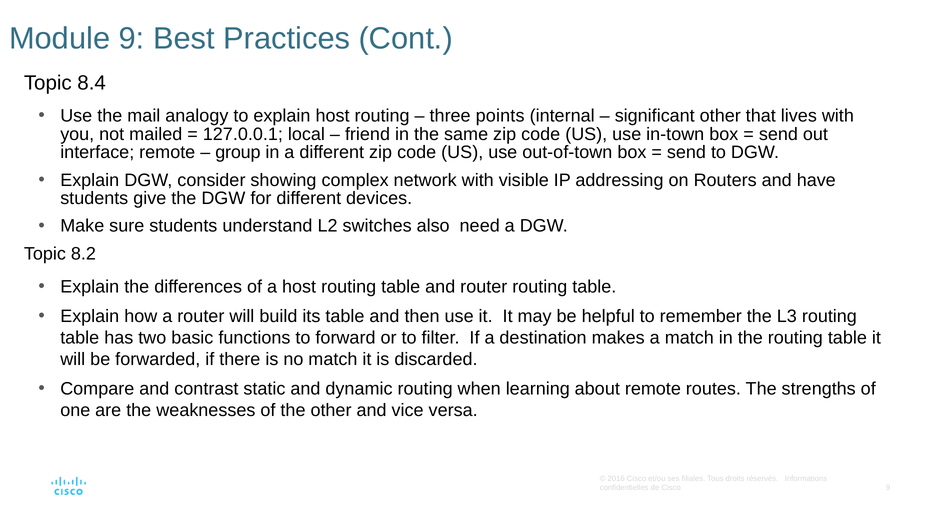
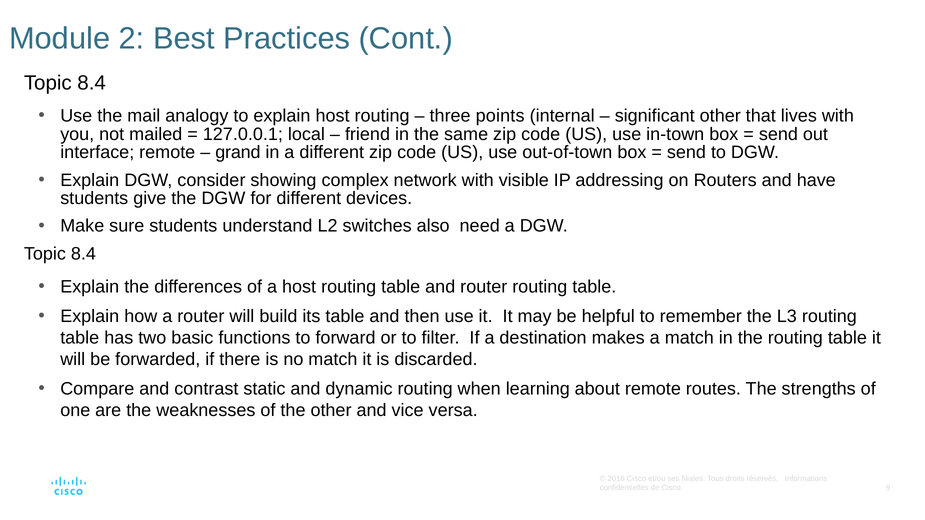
Module 9: 9 -> 2 (132, 39)
group: group -> grand (238, 153)
8.2: 8.2 -> 8.4 (83, 254)
